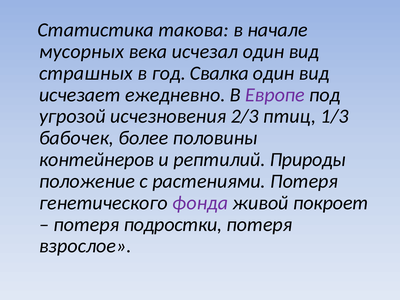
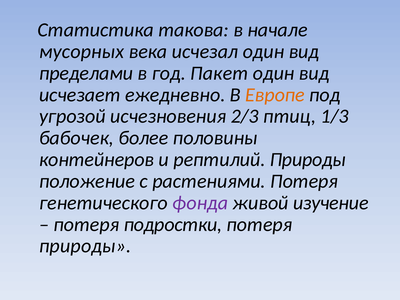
страшных: страшных -> пределами (86, 73)
Свалка: Свалка -> Пакет (219, 73)
Европе colour: purple -> orange (275, 95)
покроет: покроет -> изучение (331, 203)
взрослое: взрослое -> природы (85, 246)
